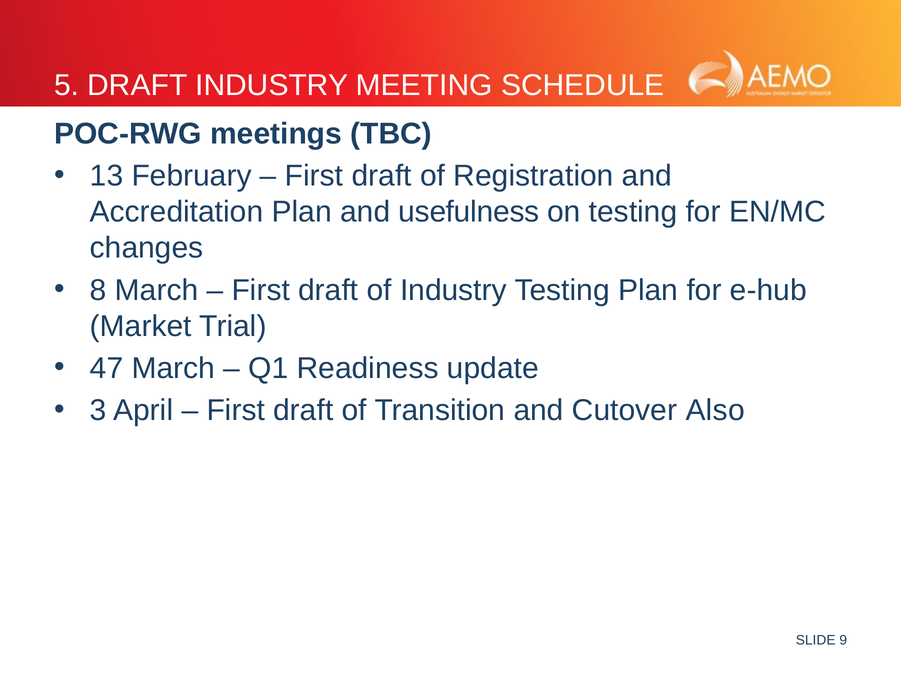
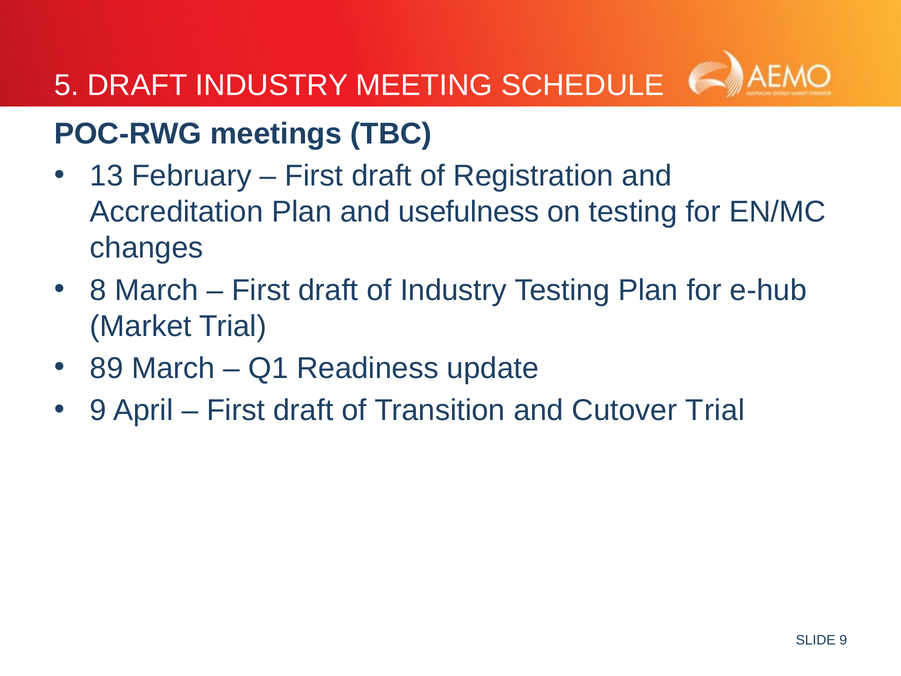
47: 47 -> 89 (107, 368)
3: 3 -> 9 (98, 410)
Cutover Also: Also -> Trial (715, 410)
